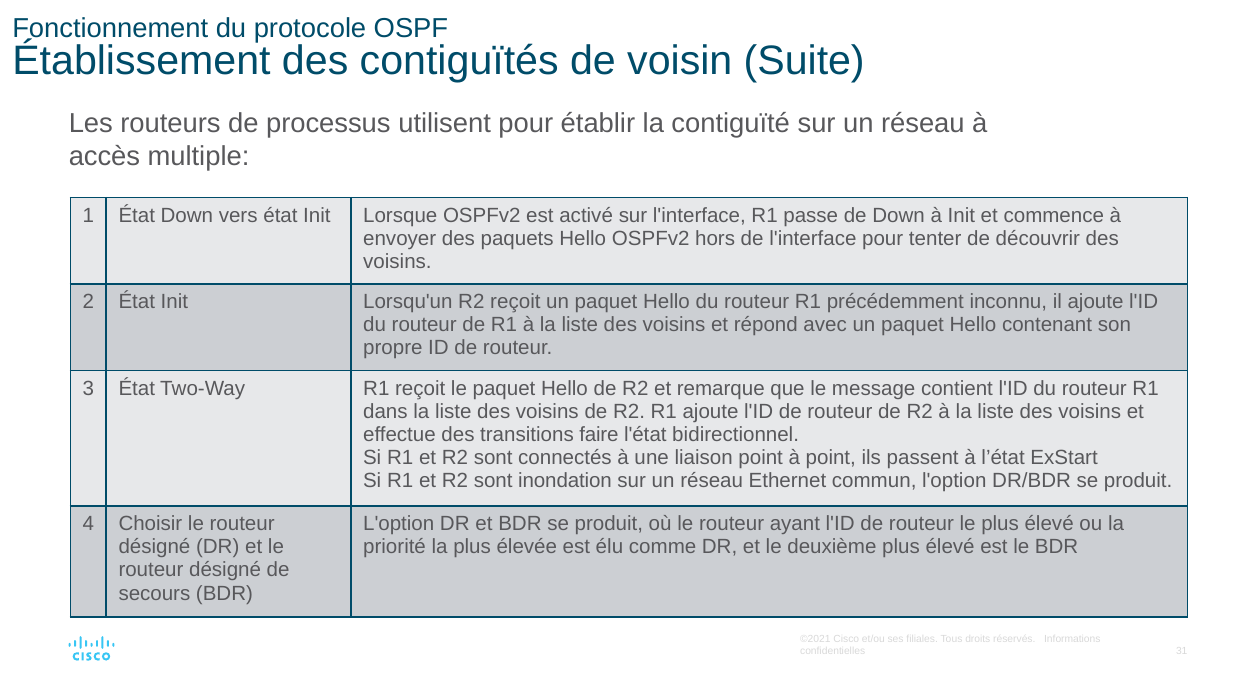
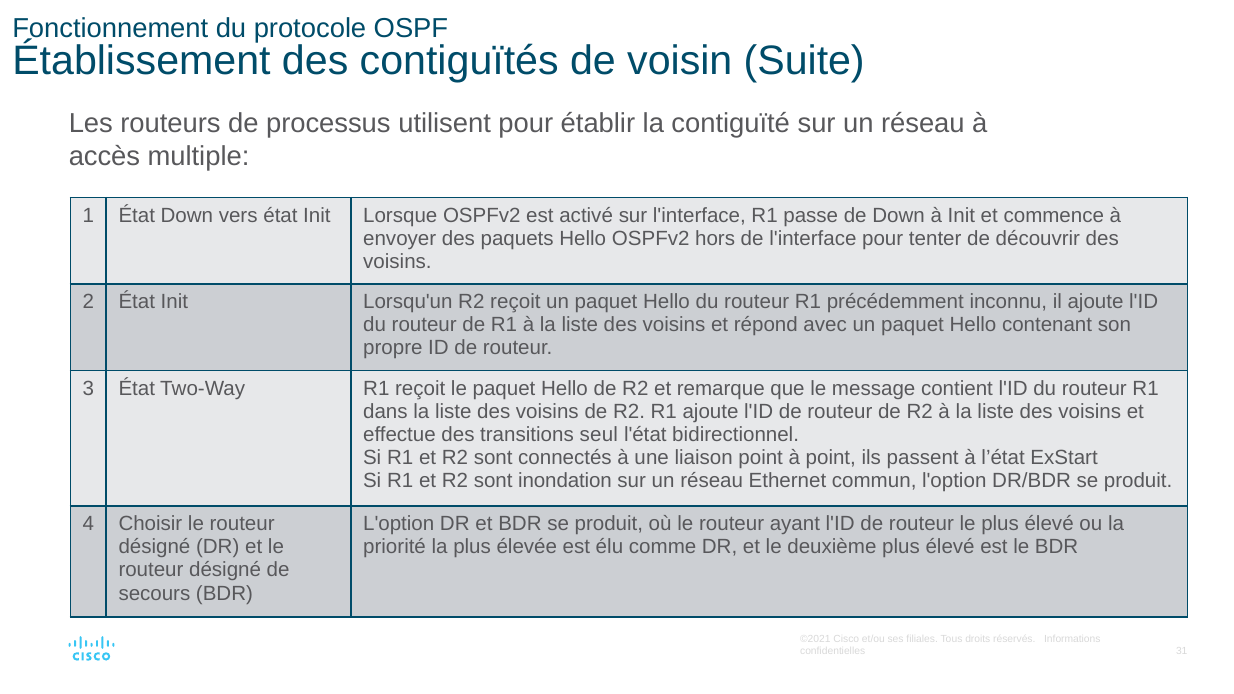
faire: faire -> seul (599, 435)
